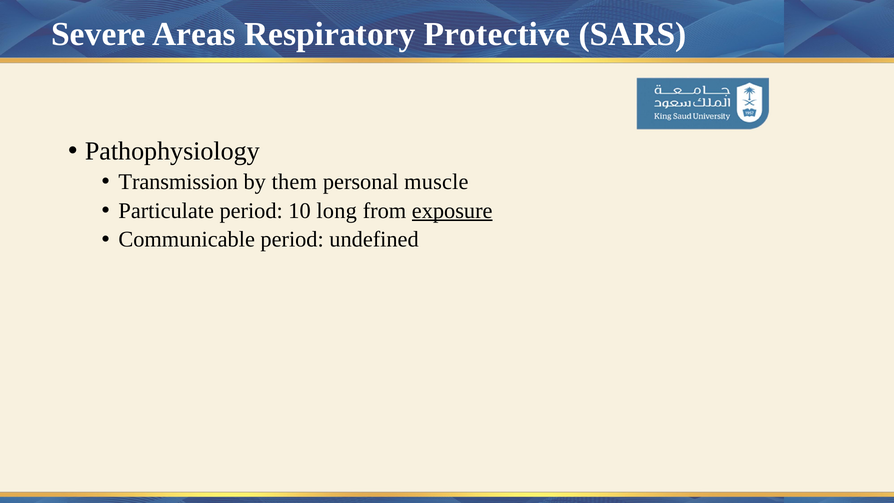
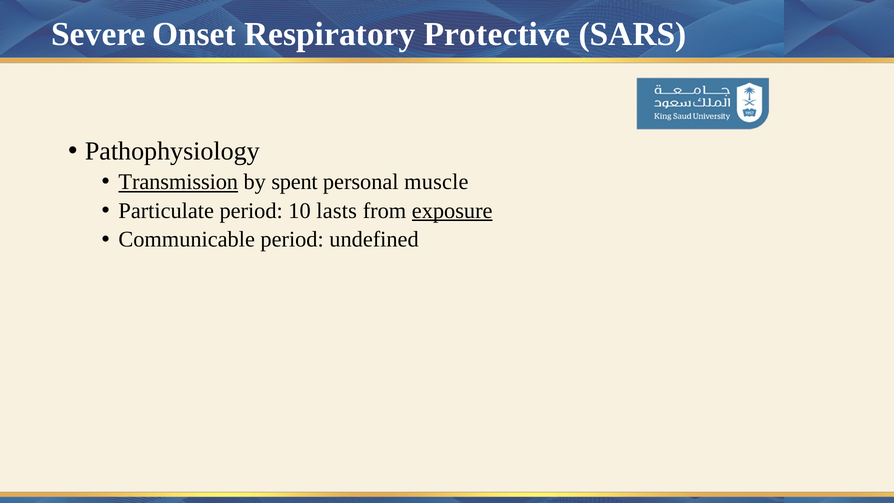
Areas: Areas -> Onset (194, 34)
Transmission underline: none -> present (178, 182)
them: them -> spent (295, 182)
long: long -> lasts (337, 211)
